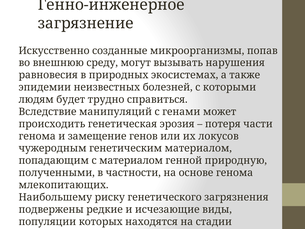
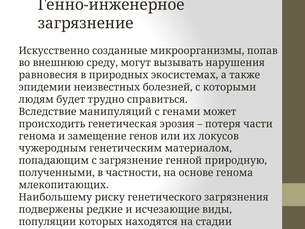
с материалом: материалом -> загрязнение (131, 160)
